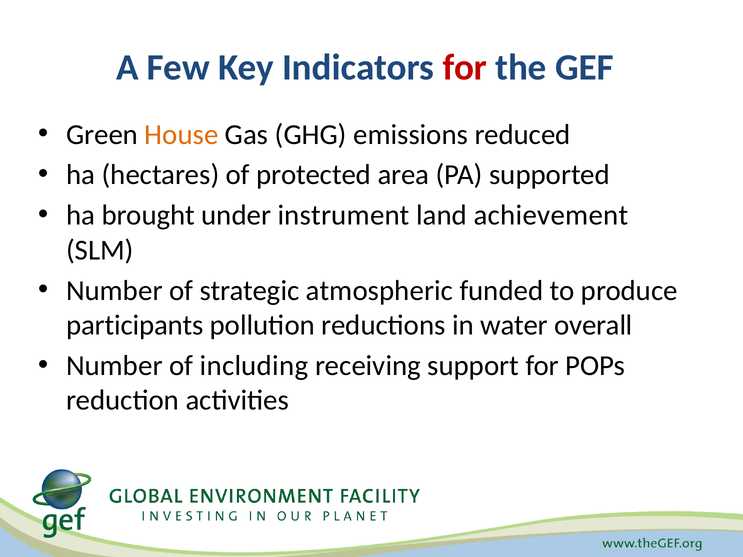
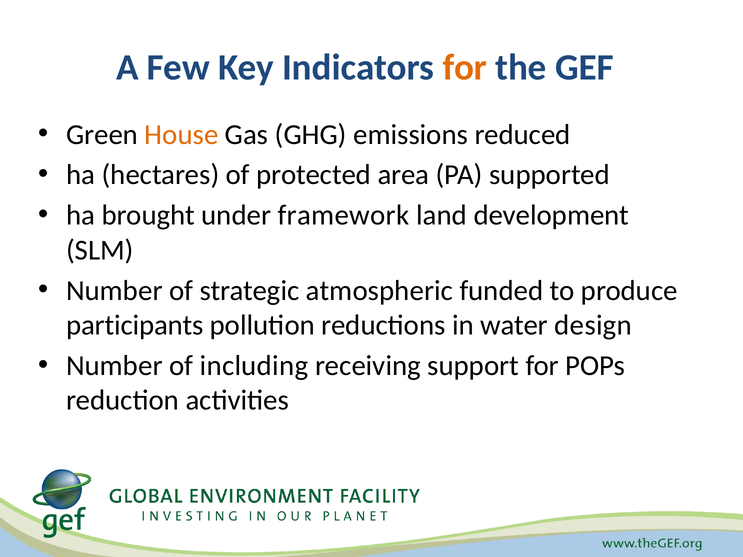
for colour: red -> orange (465, 68)
instrument: instrument -> framework (344, 215)
achievement: achievement -> development (551, 215)
overall: overall -> design (593, 325)
